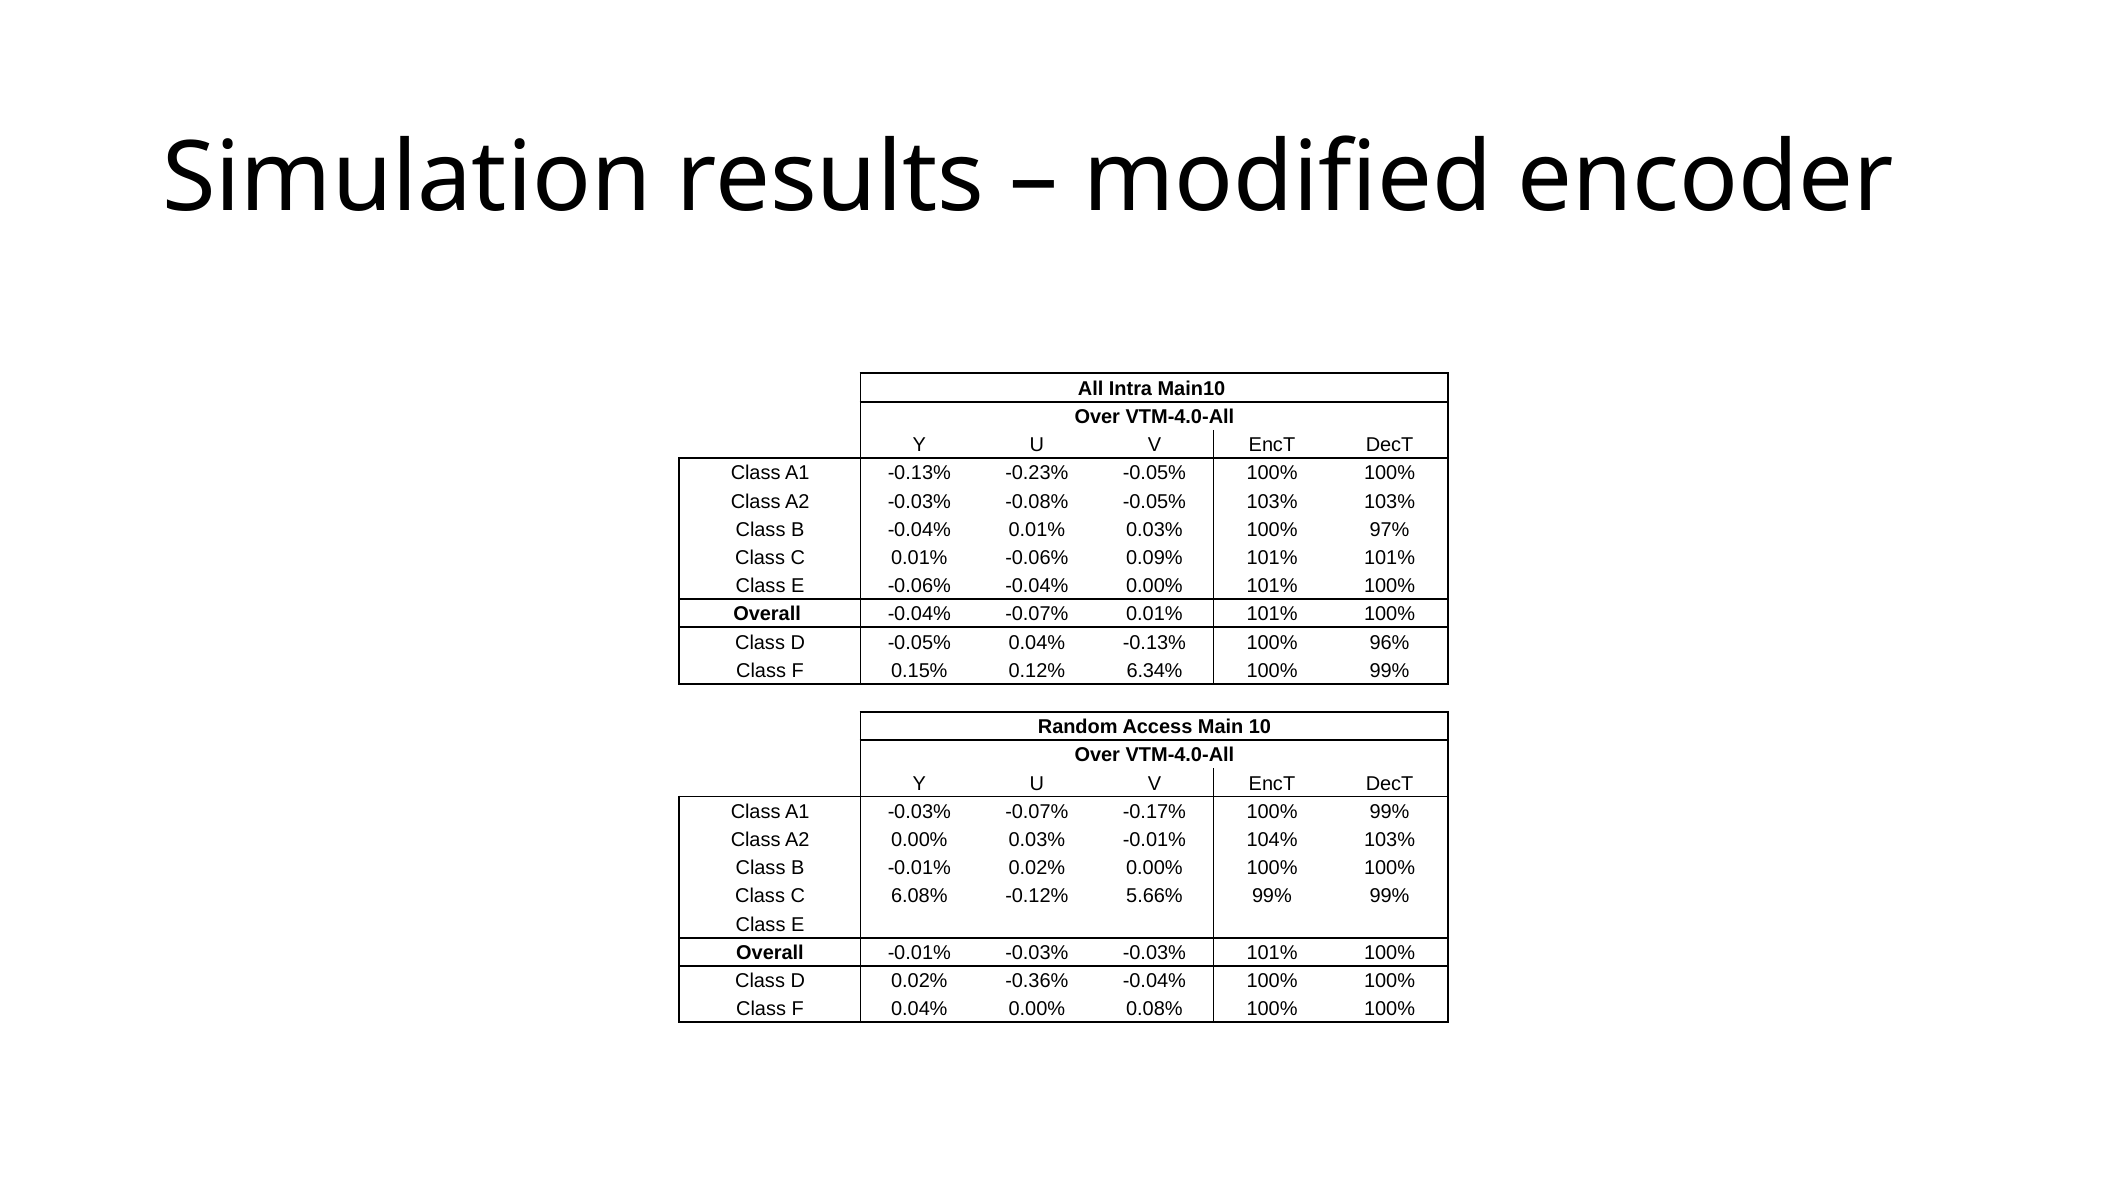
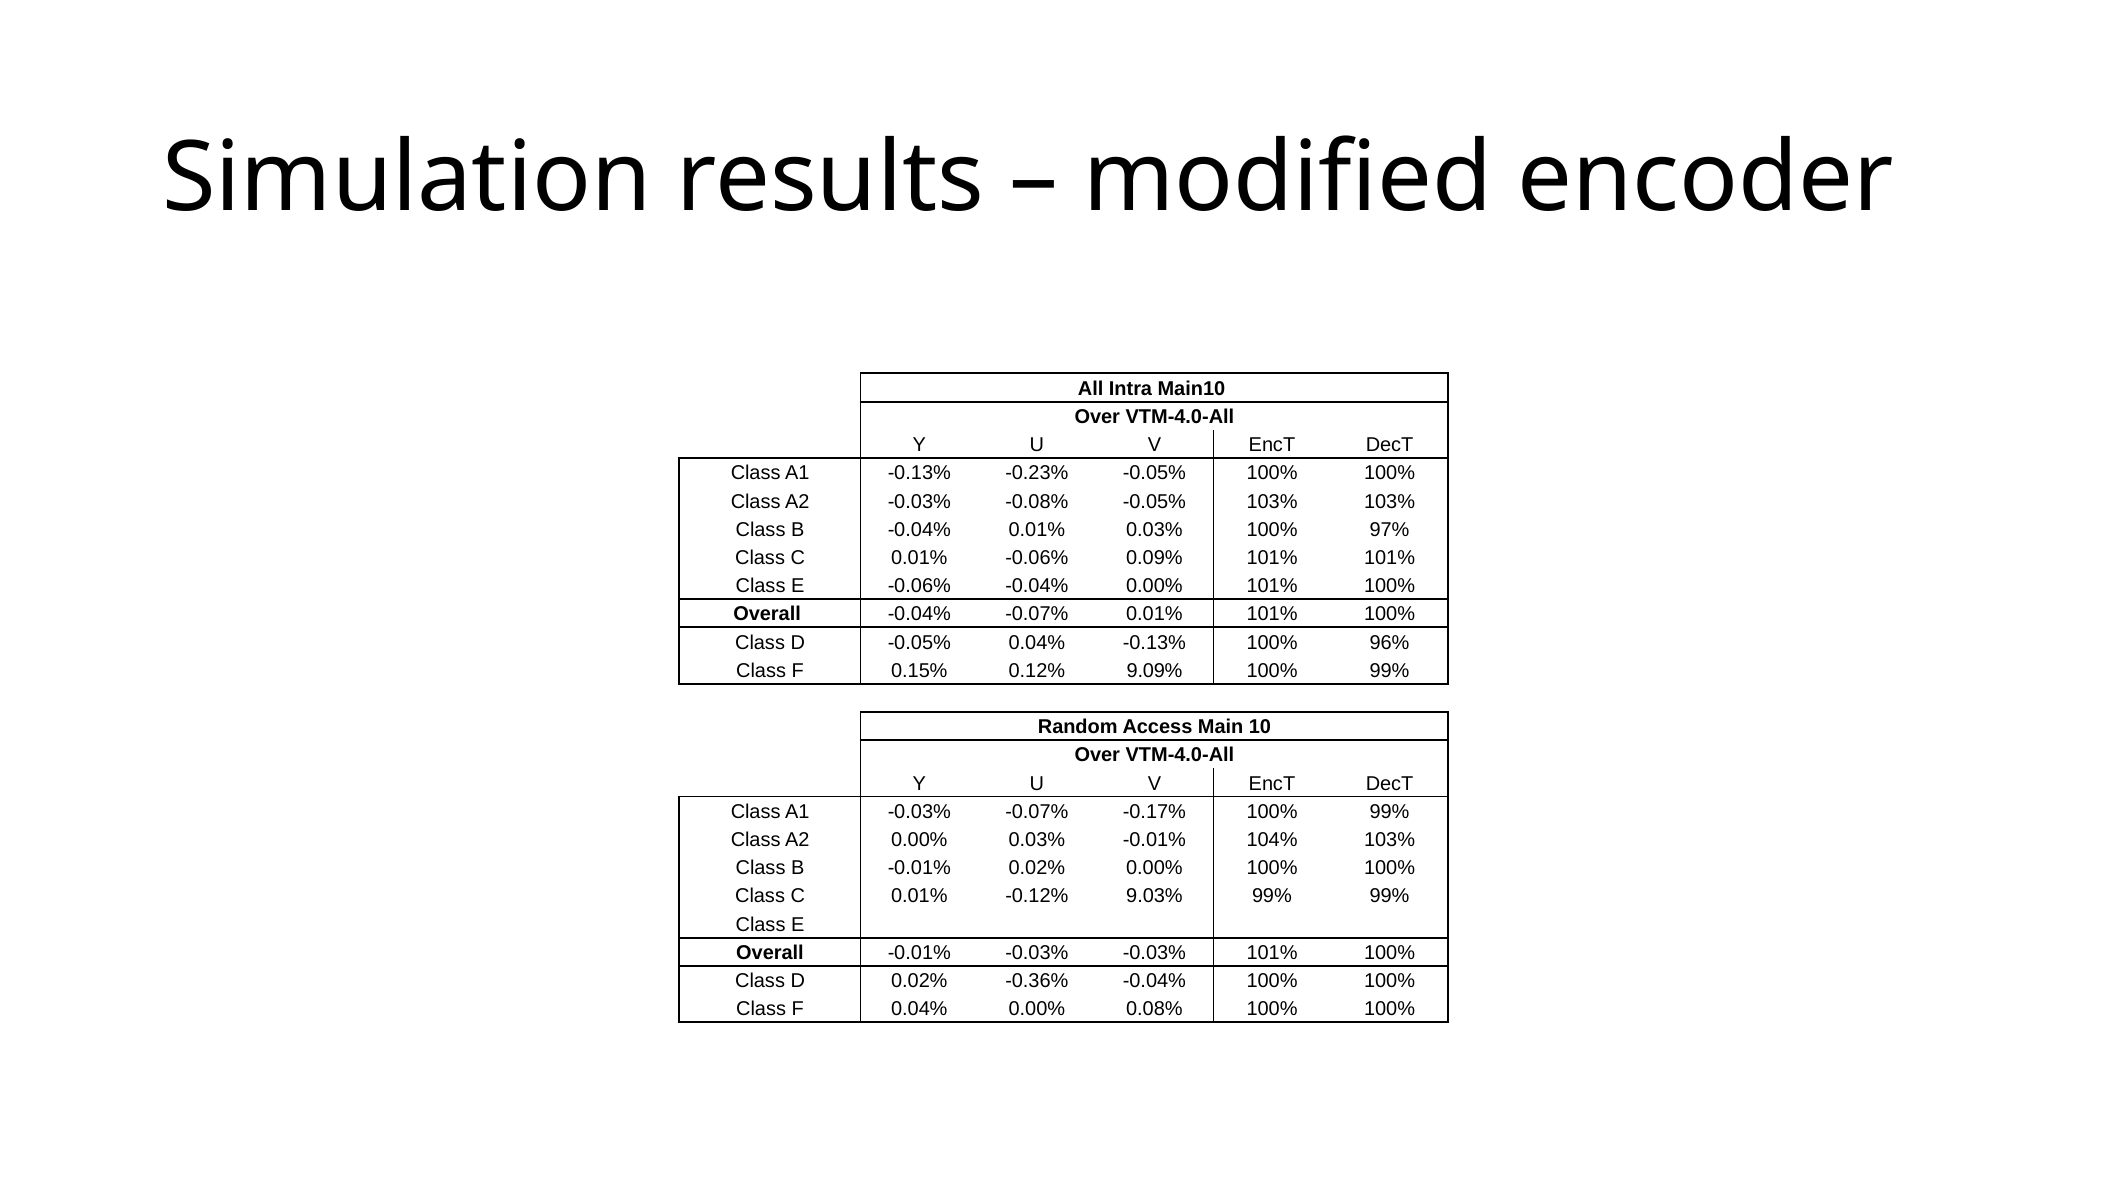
6.34%: 6.34% -> 9.09% (1155, 671)
6.08%: 6.08% -> 0.01% (919, 896)
5.66%: 5.66% -> 9.03% (1154, 896)
